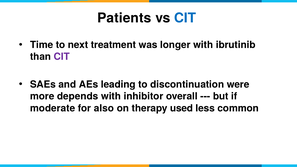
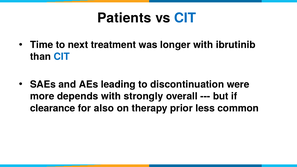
CIT colour: purple -> blue (62, 57)
inhibitor: inhibitor -> strongly (143, 96)
moderate: moderate -> clearance (53, 108)
used: used -> prior (181, 108)
